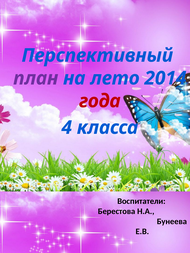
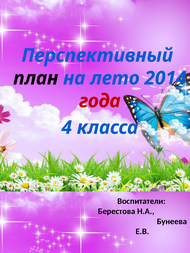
план colour: purple -> black (36, 78)
